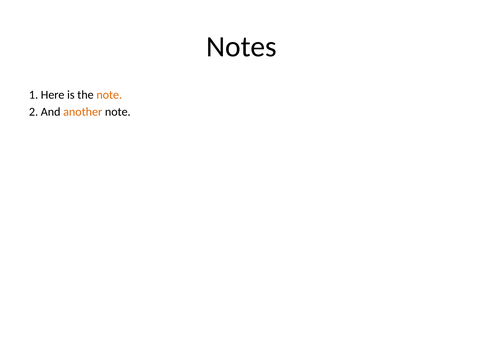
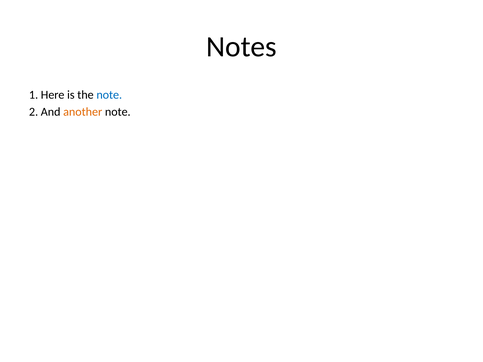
note colour: orange -> blue (109, 95)
